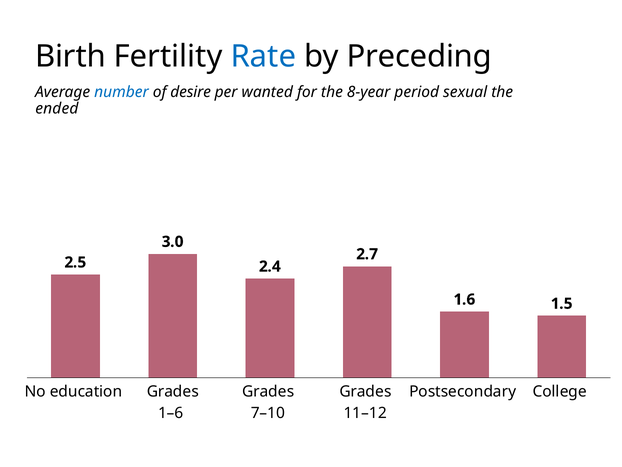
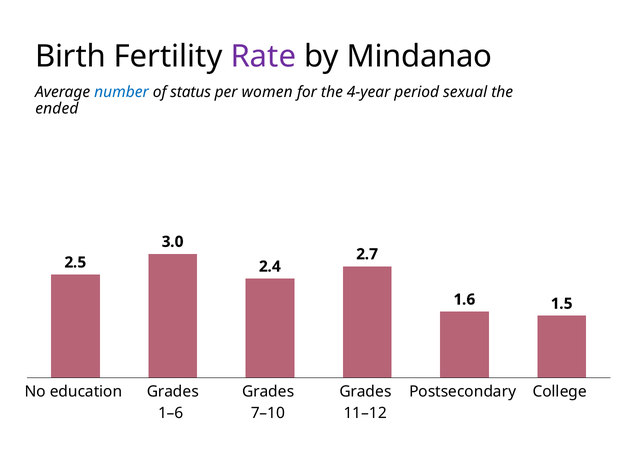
Rate colour: blue -> purple (263, 56)
Preceding: Preceding -> Mindanao (419, 56)
desire: desire -> status (191, 92)
wanted: wanted -> women (267, 92)
8-year: 8-year -> 4-year (369, 92)
